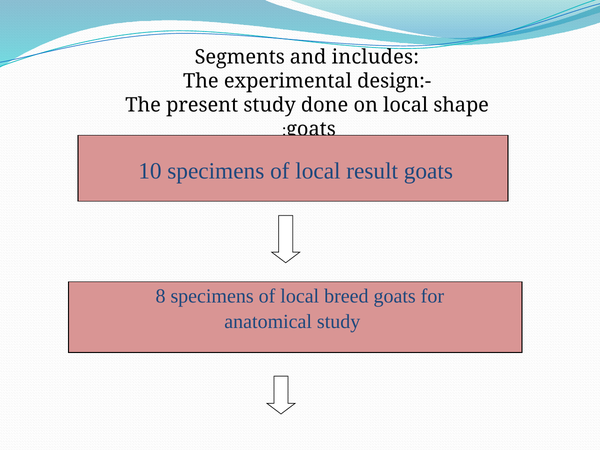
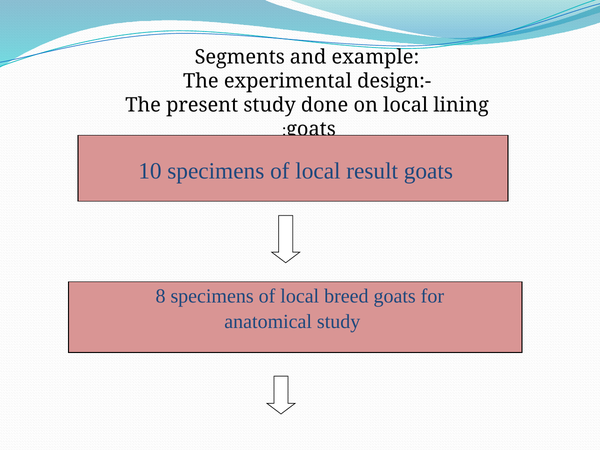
includes: includes -> example (375, 57)
shape: shape -> lining (461, 105)
